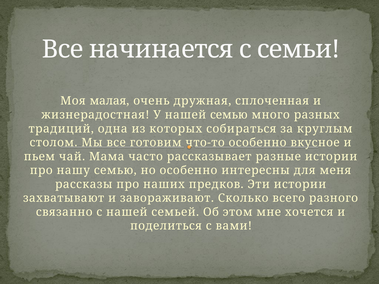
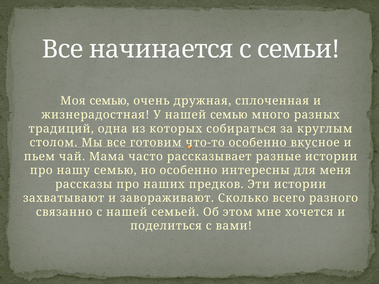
Моя малая: малая -> семью (109, 101)
